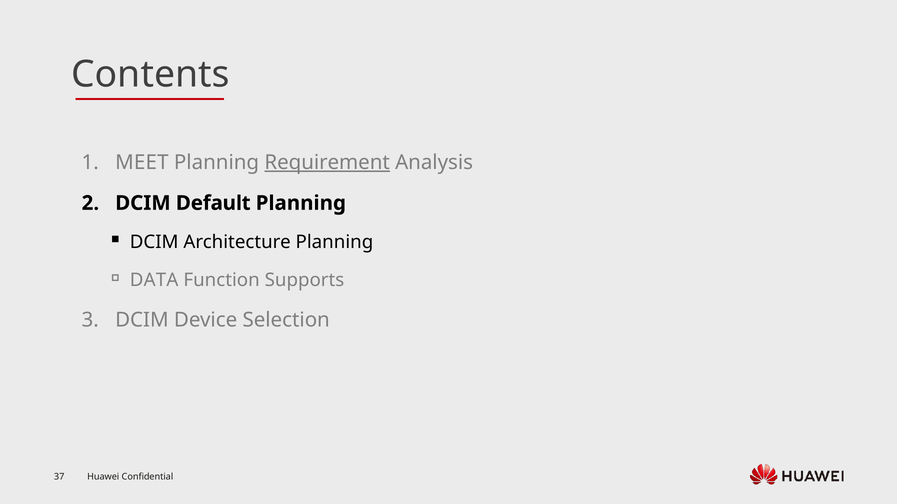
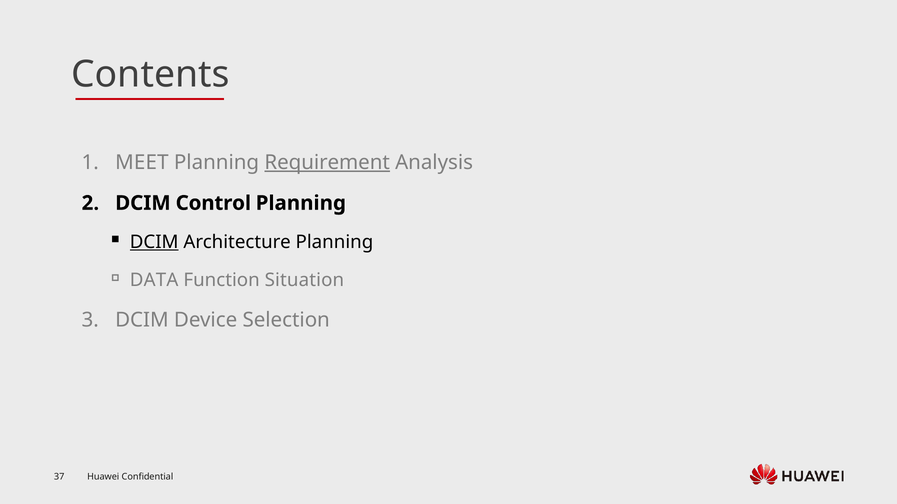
Default: Default -> Control (213, 203)
DCIM underline: none -> present (154, 242)
Supports: Supports -> Situation (304, 281)
